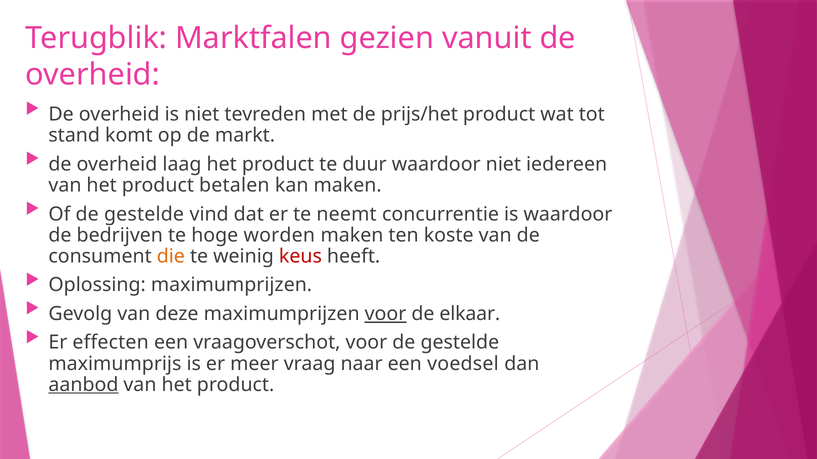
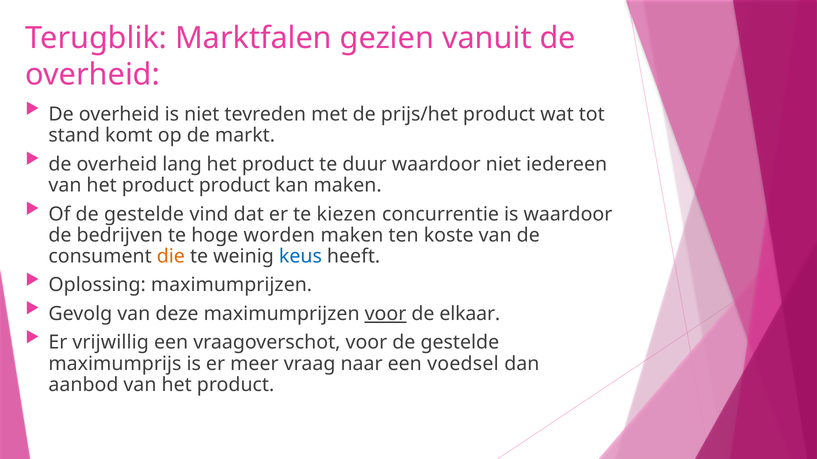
laag: laag -> lang (182, 164)
product betalen: betalen -> product (235, 186)
neemt: neemt -> kiezen (347, 214)
keus colour: red -> blue (300, 257)
effecten: effecten -> vrijwillig (111, 343)
aanbod underline: present -> none (83, 385)
